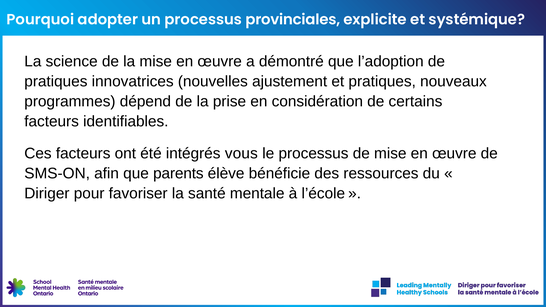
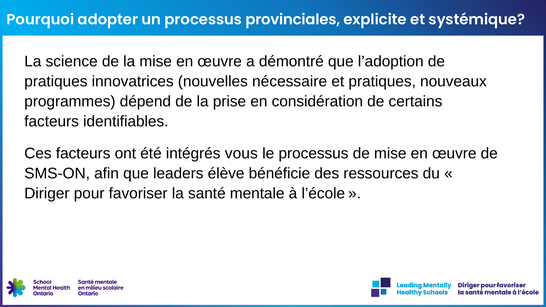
ajustement: ajustement -> nécessaire (290, 82)
parents: parents -> leaders (178, 173)
